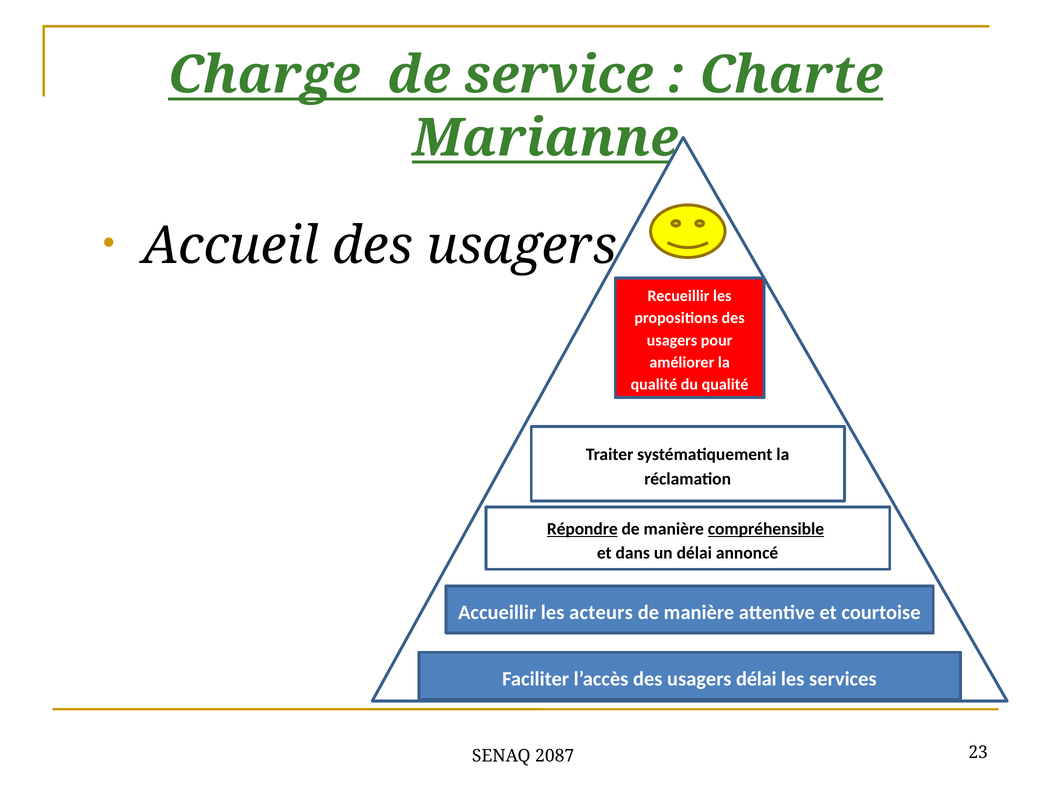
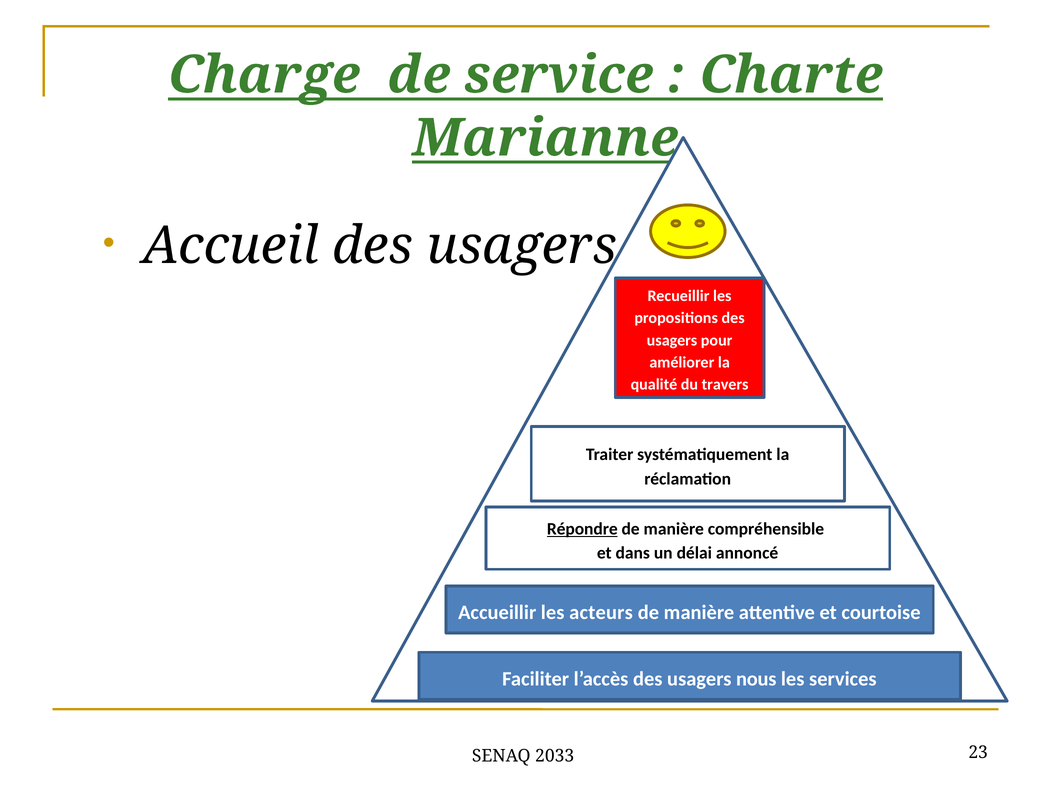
du qualité: qualité -> travers (725, 385)
compréhensible underline: present -> none (766, 529)
usagers délai: délai -> nous (756, 679)
2087: 2087 -> 2033 (555, 756)
